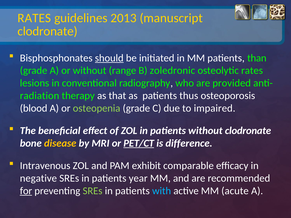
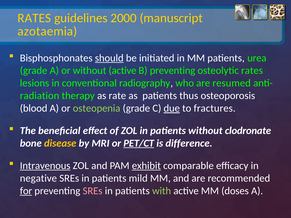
2013: 2013 -> 2000 (124, 18)
clodronate: clodronate -> azotaemia (47, 31)
than: than -> urea (257, 58)
without range: range -> active (123, 71)
B zoledronic: zoledronic -> preventing (173, 71)
provided: provided -> resumed (232, 83)
that: that -> rate (117, 96)
due underline: none -> present (172, 108)
impaired: impaired -> fractures (215, 108)
Intravenous underline: none -> present (45, 166)
exhibit underline: none -> present (146, 166)
year: year -> mild (138, 178)
SREs colour: light green -> pink (93, 191)
with colour: light blue -> light green (162, 191)
acute: acute -> doses (235, 191)
